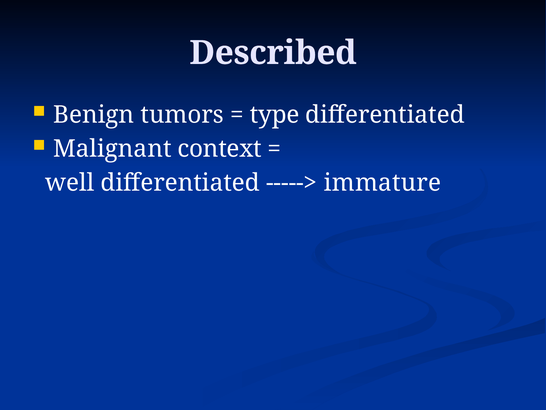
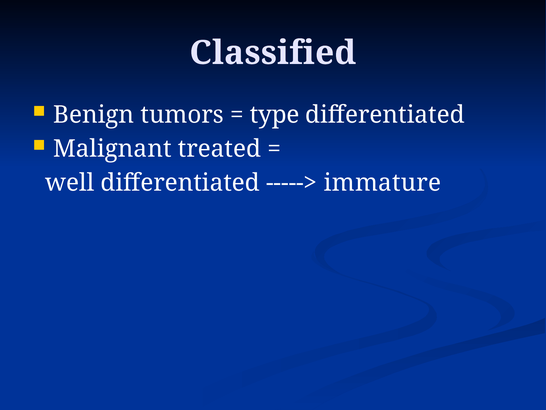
Described: Described -> Classified (273, 53)
context: context -> treated (219, 149)
